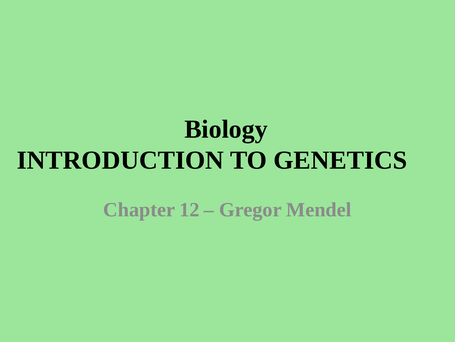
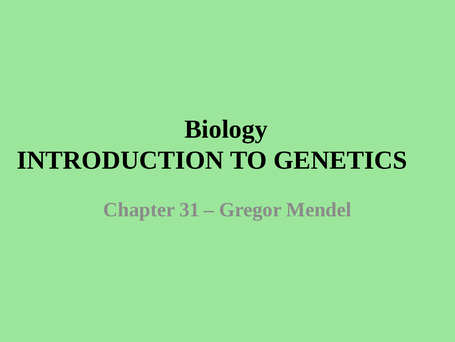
12: 12 -> 31 (189, 209)
